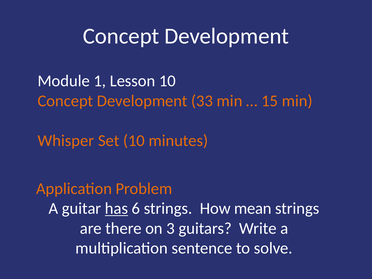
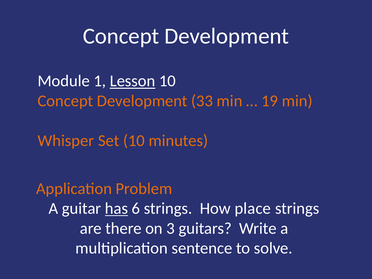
Lesson underline: none -> present (133, 81)
15: 15 -> 19 (270, 101)
mean: mean -> place (253, 209)
